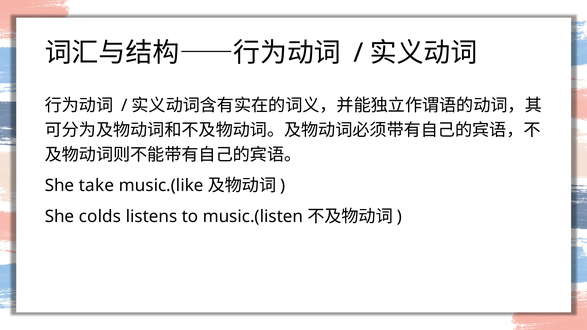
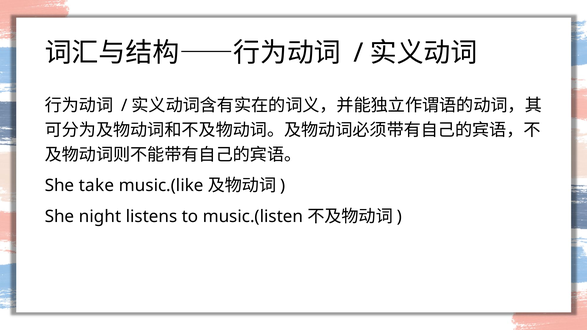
colds: colds -> night (100, 217)
